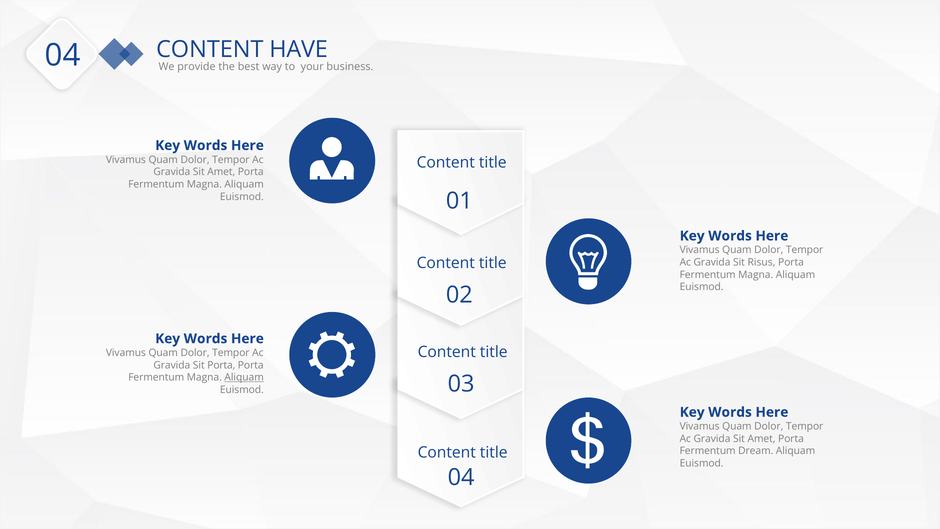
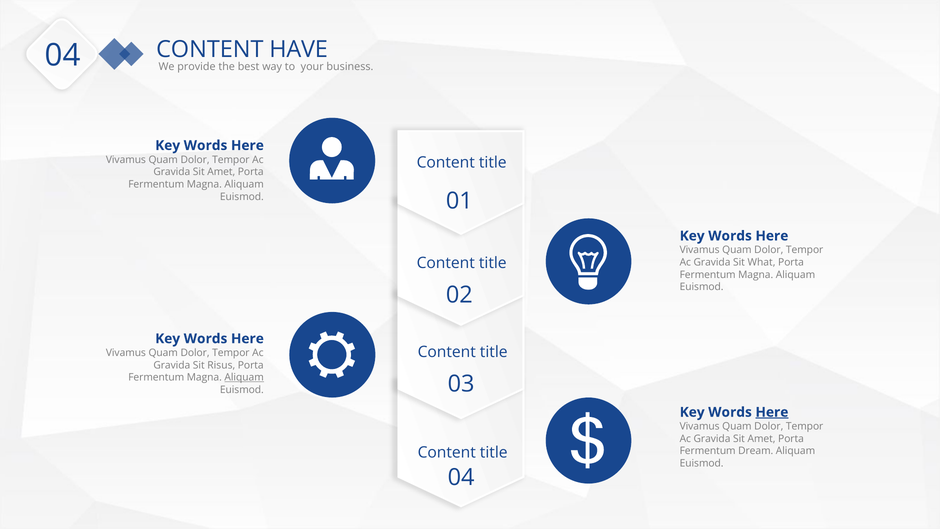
Risus: Risus -> What (761, 262)
Sit Porta: Porta -> Risus (221, 365)
Here underline: none -> present (772, 412)
